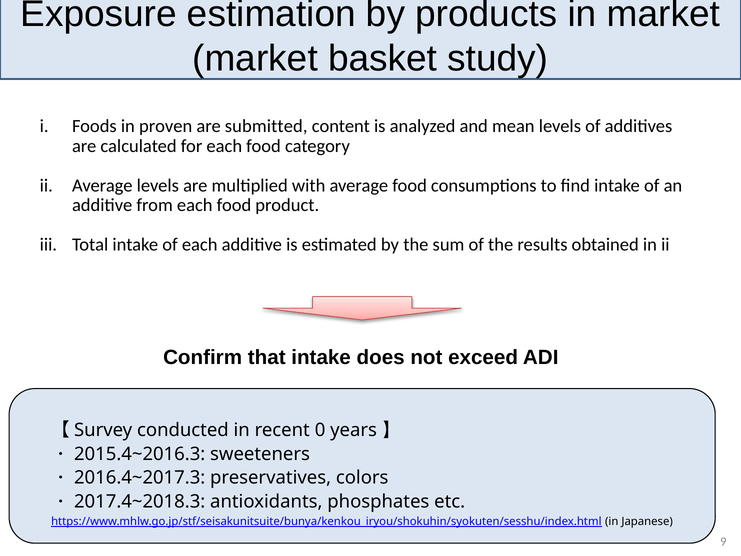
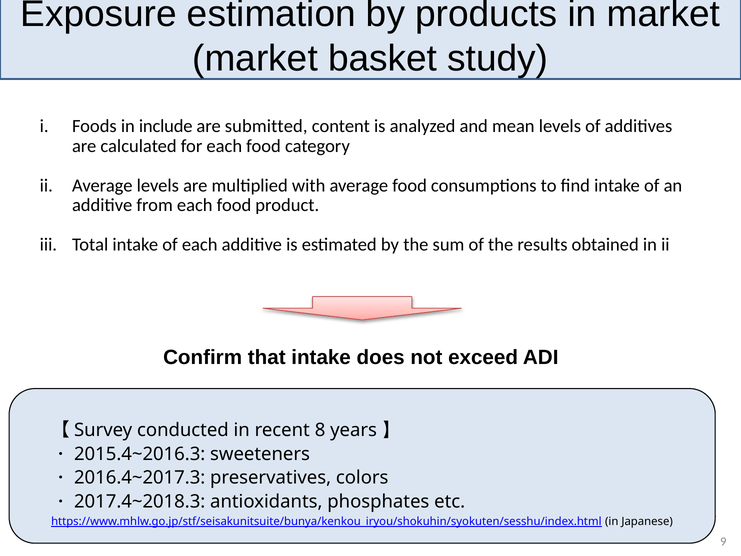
proven: proven -> include (166, 126)
0: 0 -> 8 (320, 430)
